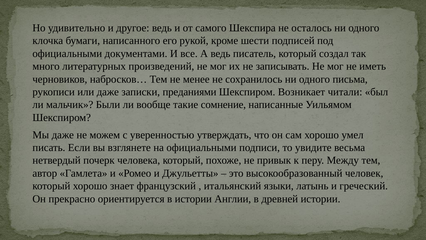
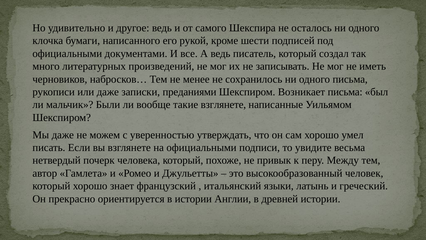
Возникает читали: читали -> письма (345, 92)
такие сомнение: сомнение -> взглянете (223, 105)
